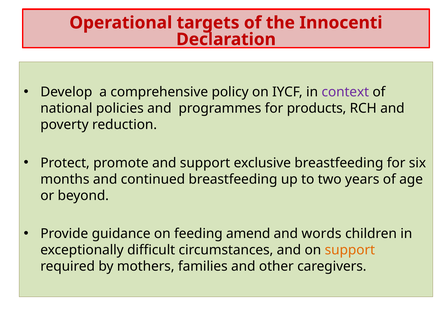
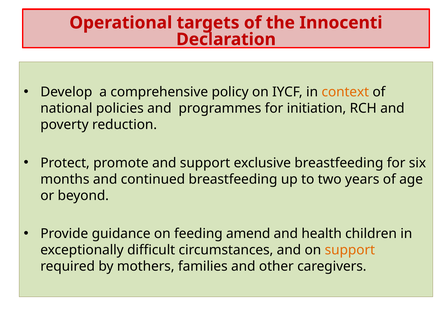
context colour: purple -> orange (345, 92)
products: products -> initiation (316, 108)
words: words -> health (322, 233)
